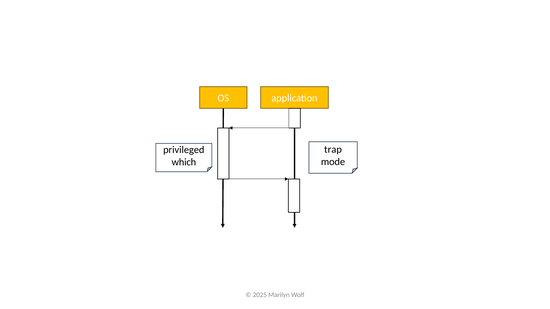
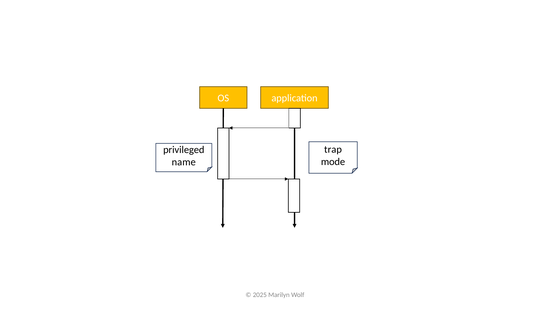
which: which -> name (184, 162)
